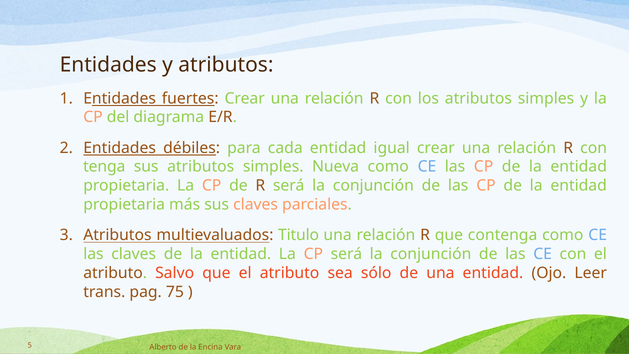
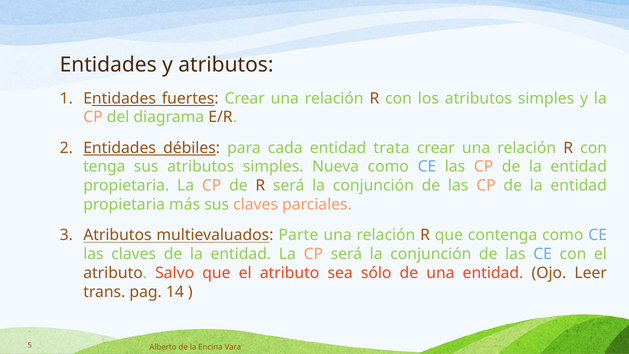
igual: igual -> trata (392, 148)
Titulo: Titulo -> Parte (298, 235)
75: 75 -> 14 (175, 292)
